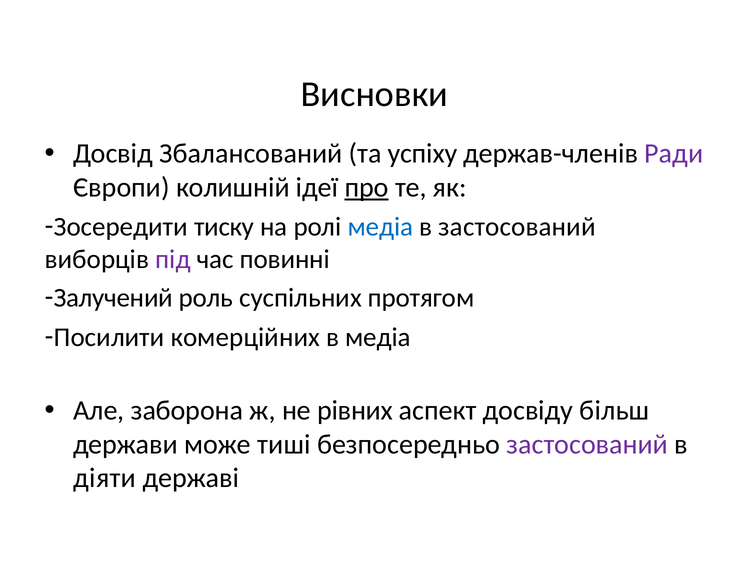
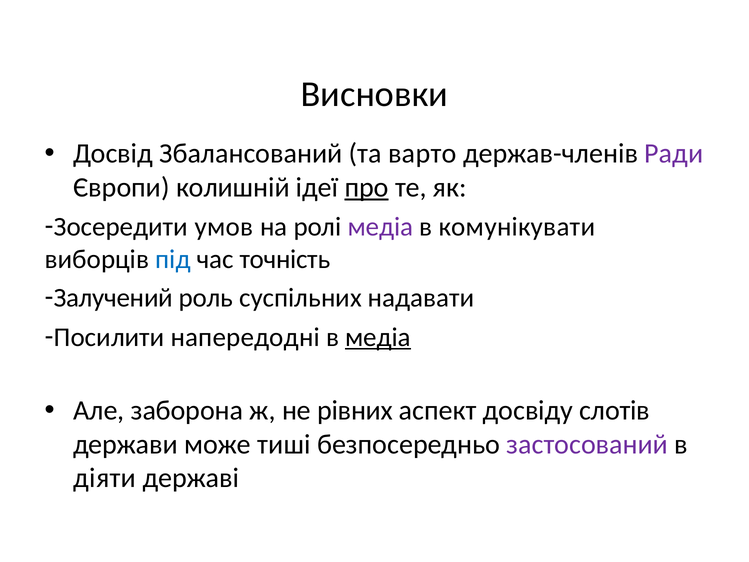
успіху: успіху -> варто (422, 154)
тиску: тиску -> умов (224, 227)
медіа colour: blue -> purple (380, 227)
в застосований: застосований -> комунікувати (517, 227)
під colour: purple -> blue (173, 259)
повинні: повинні -> точність (285, 259)
протягом: протягом -> надавати (421, 298)
комерційних: комерційних -> напередодні (245, 337)
медіа underline: none -> present (378, 337)
більш: більш -> слотів (615, 410)
